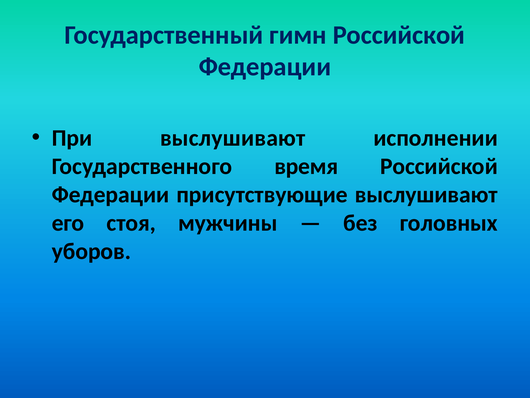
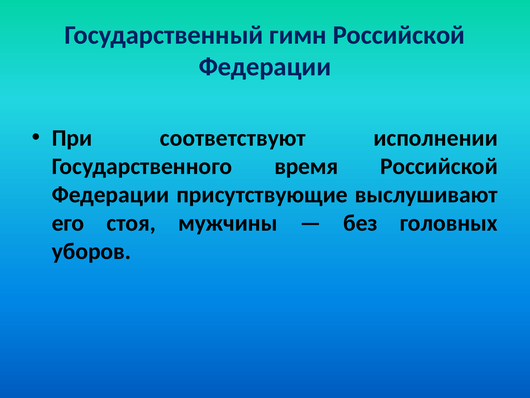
При выслушивают: выслушивают -> соответствуют (233, 138)
